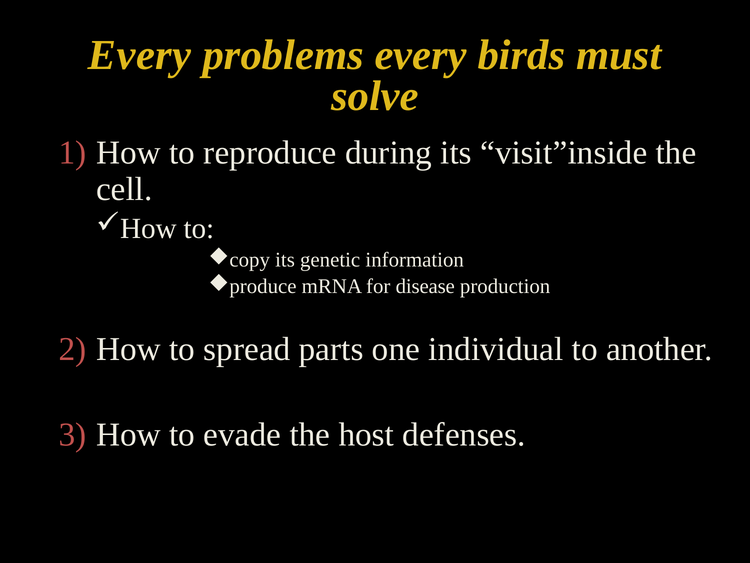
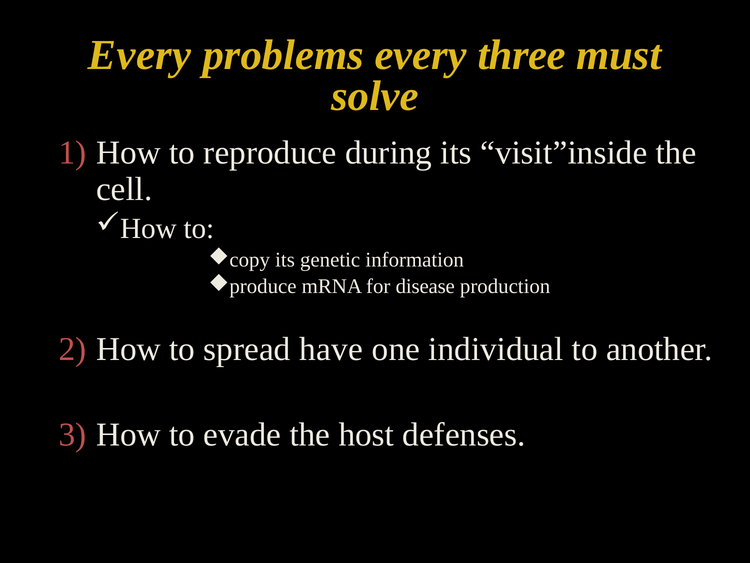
birds: birds -> three (522, 55)
parts: parts -> have (331, 349)
